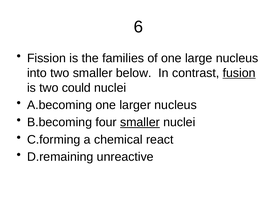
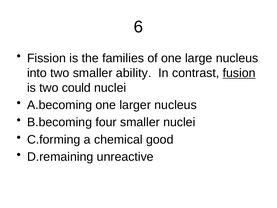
below: below -> ability (134, 73)
smaller underline: present -> none (140, 122)
react: react -> good (160, 139)
